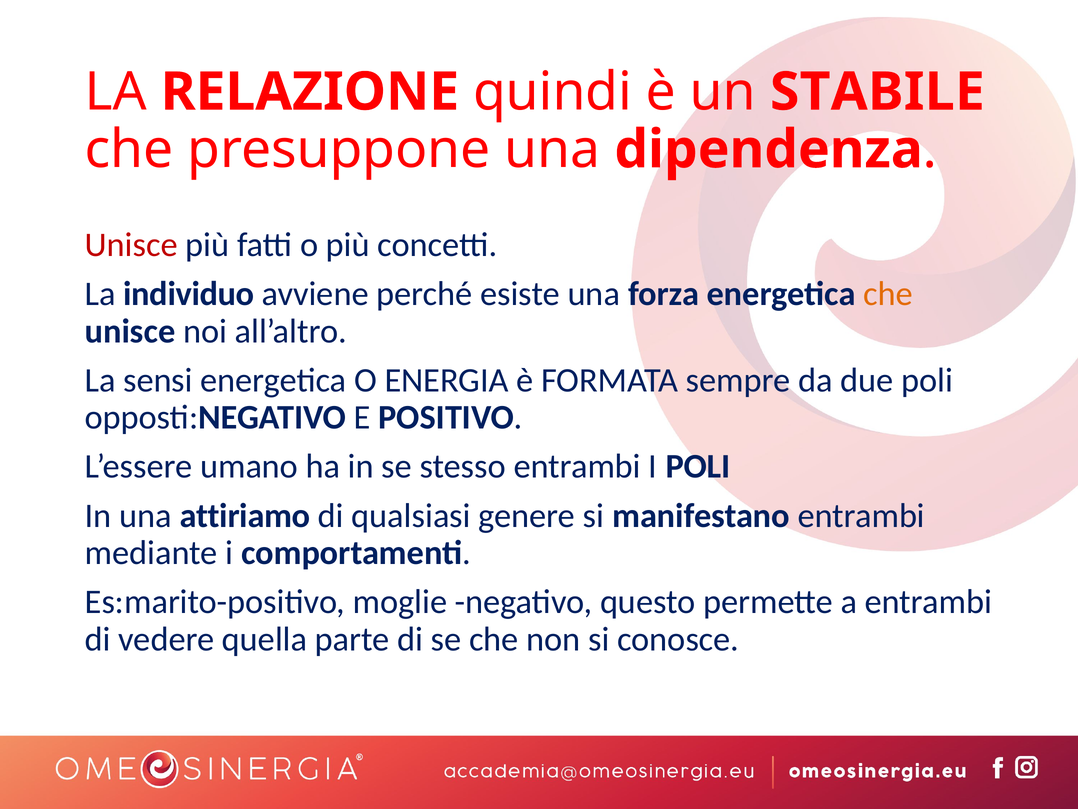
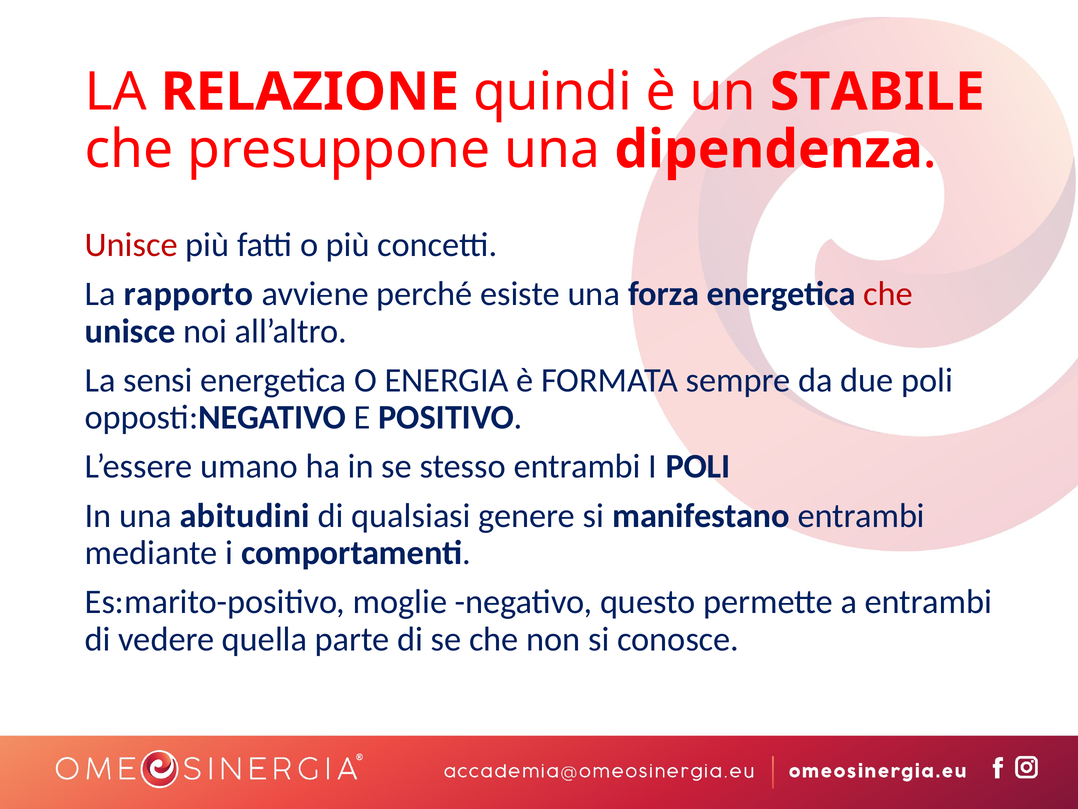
individuo: individuo -> rapporto (188, 294)
che colour: orange -> red (888, 294)
attiriamo: attiriamo -> abitudini (245, 515)
